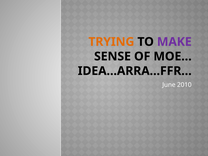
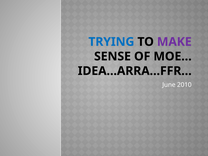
TRYING colour: orange -> blue (111, 42)
